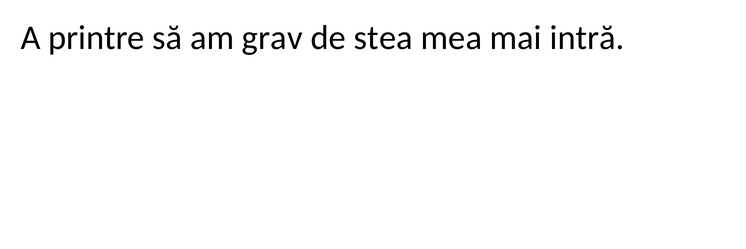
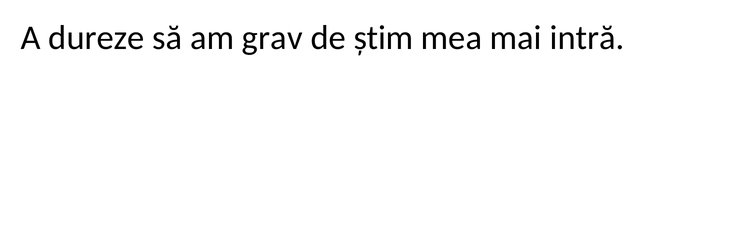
printre: printre -> dureze (96, 38)
stea: stea -> știm (383, 38)
